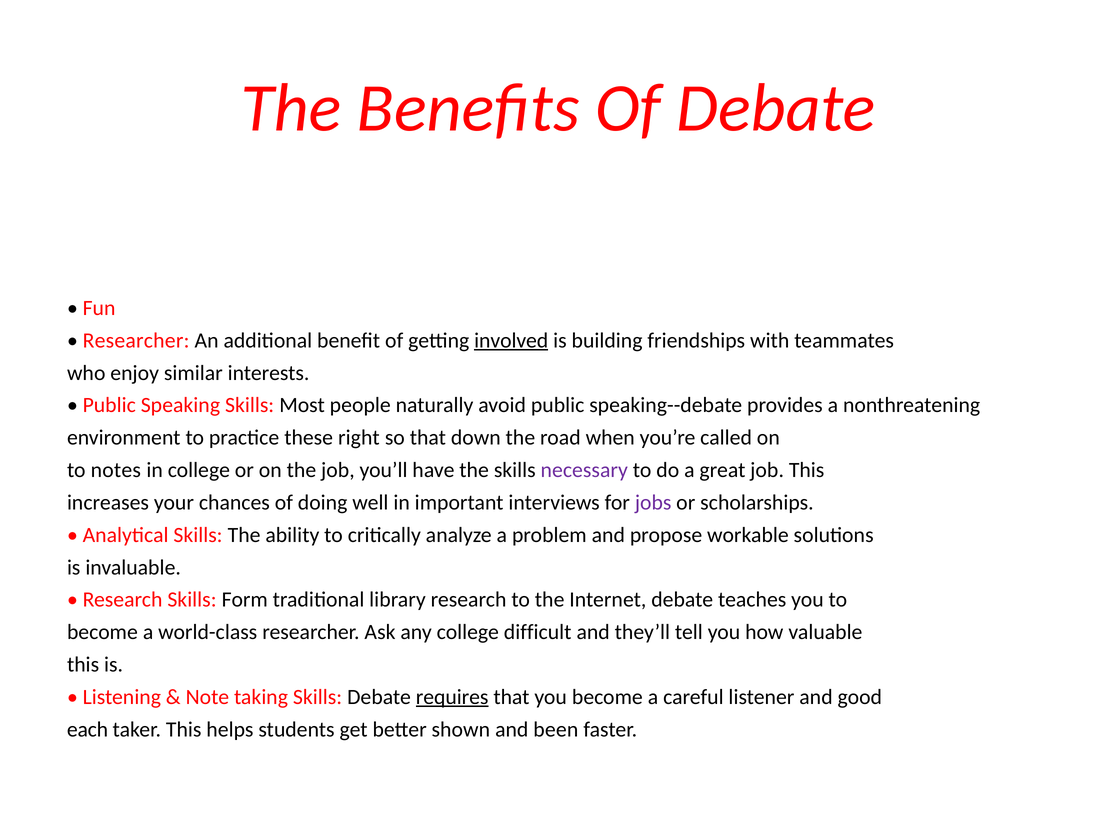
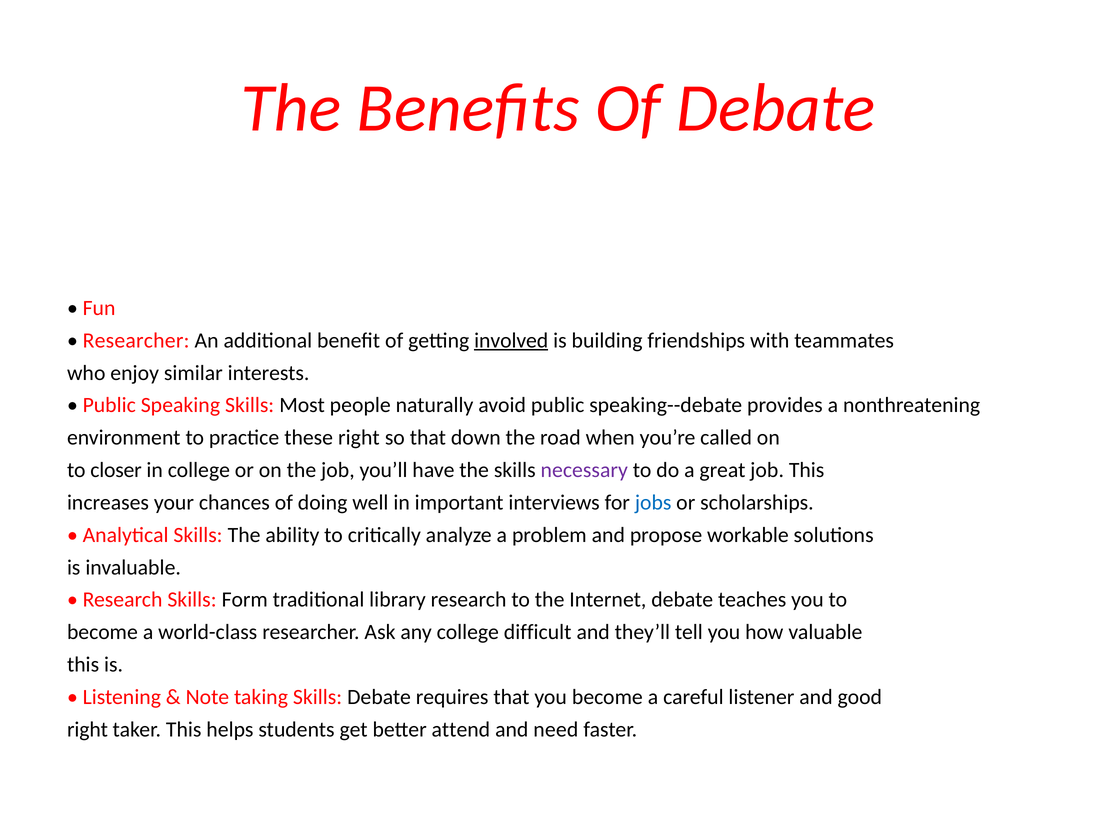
notes: notes -> closer (116, 470)
jobs colour: purple -> blue (653, 502)
requires underline: present -> none (452, 697)
each: each -> right (87, 729)
shown: shown -> attend (461, 729)
been: been -> need (556, 729)
